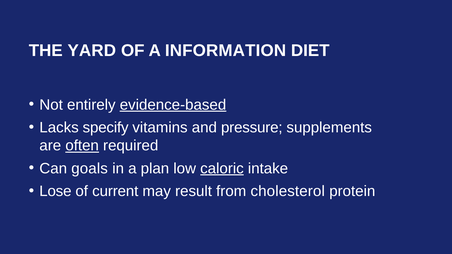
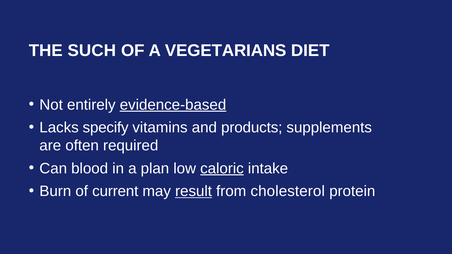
YARD: YARD -> SUCH (92, 51)
INFORMATION: INFORMATION -> VEGETARIANS (226, 51)
pressure: pressure -> products (252, 128)
often underline: present -> none (82, 146)
goals: goals -> blood (90, 169)
Lose: Lose -> Burn (55, 191)
result underline: none -> present (194, 191)
